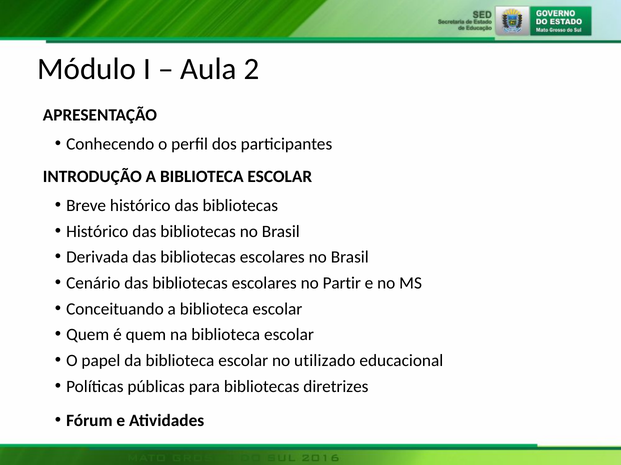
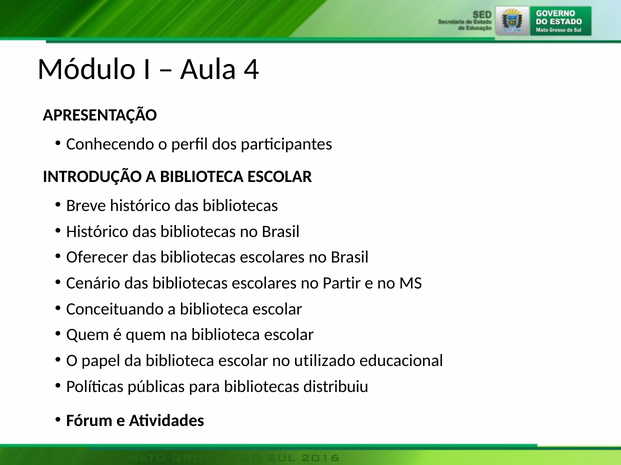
2: 2 -> 4 (252, 69)
Derivada: Derivada -> Oferecer (97, 258)
diretrizes: diretrizes -> distribuiu (336, 387)
